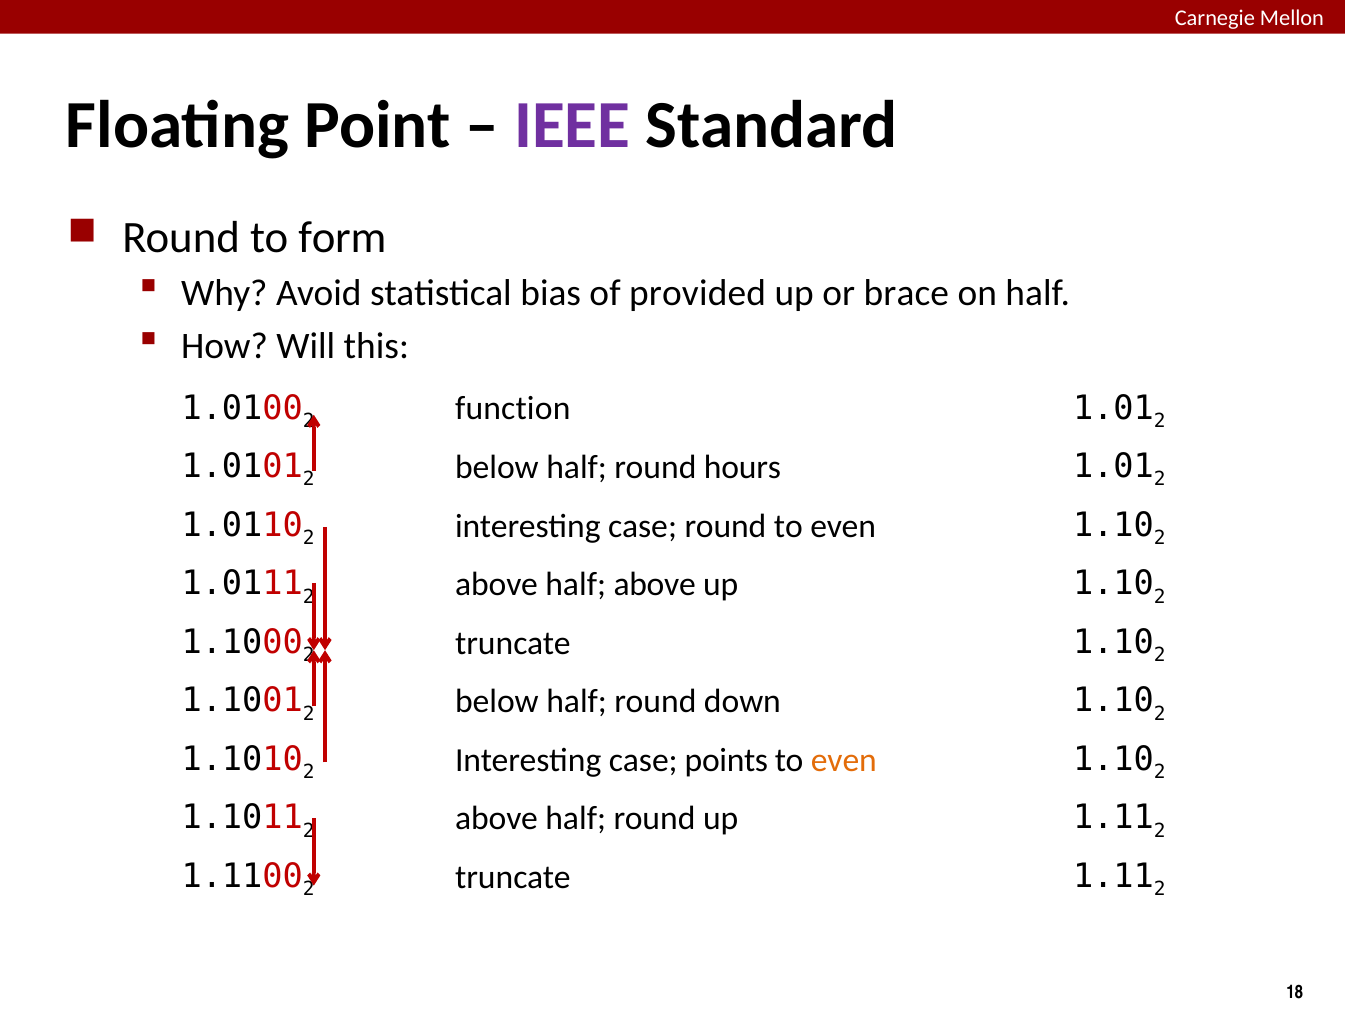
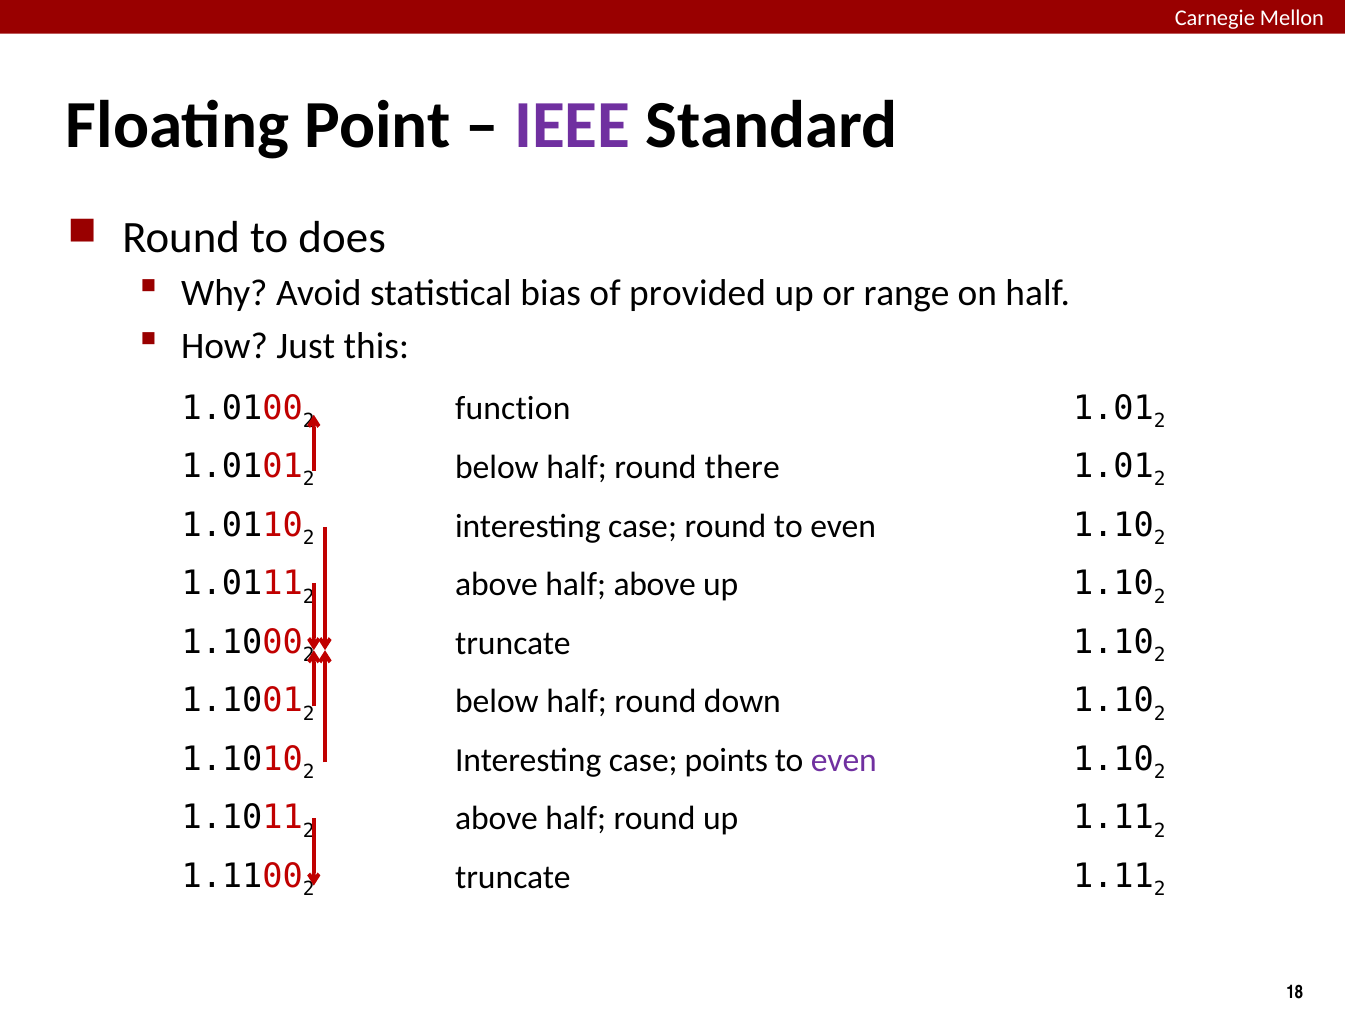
form: form -> does (342, 237)
brace: brace -> range (907, 293)
Will: Will -> Just (306, 346)
hours: hours -> there (742, 467)
even colour: orange -> purple (844, 760)
